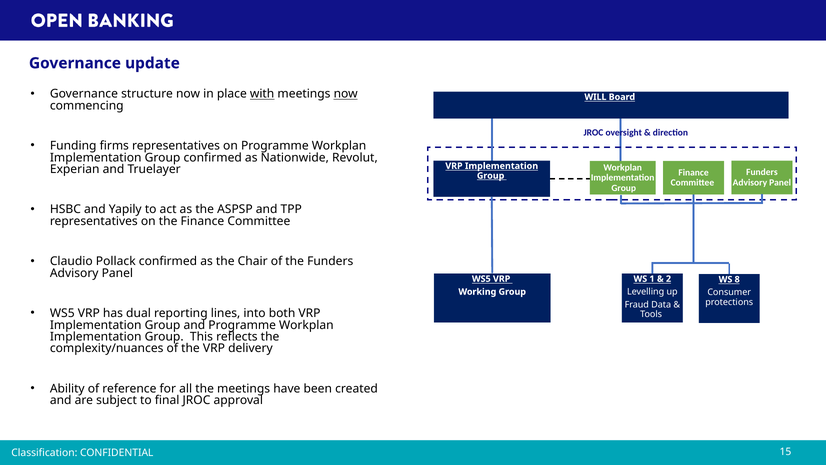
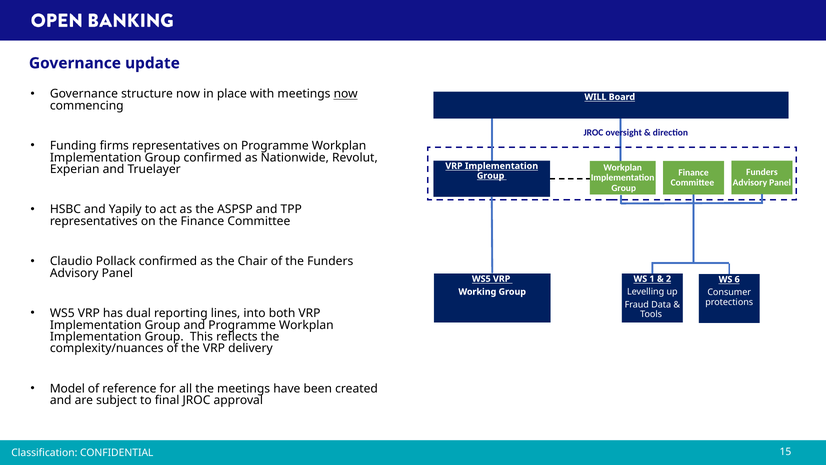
with underline: present -> none (262, 94)
8: 8 -> 6 (737, 279)
Ability: Ability -> Model (67, 388)
